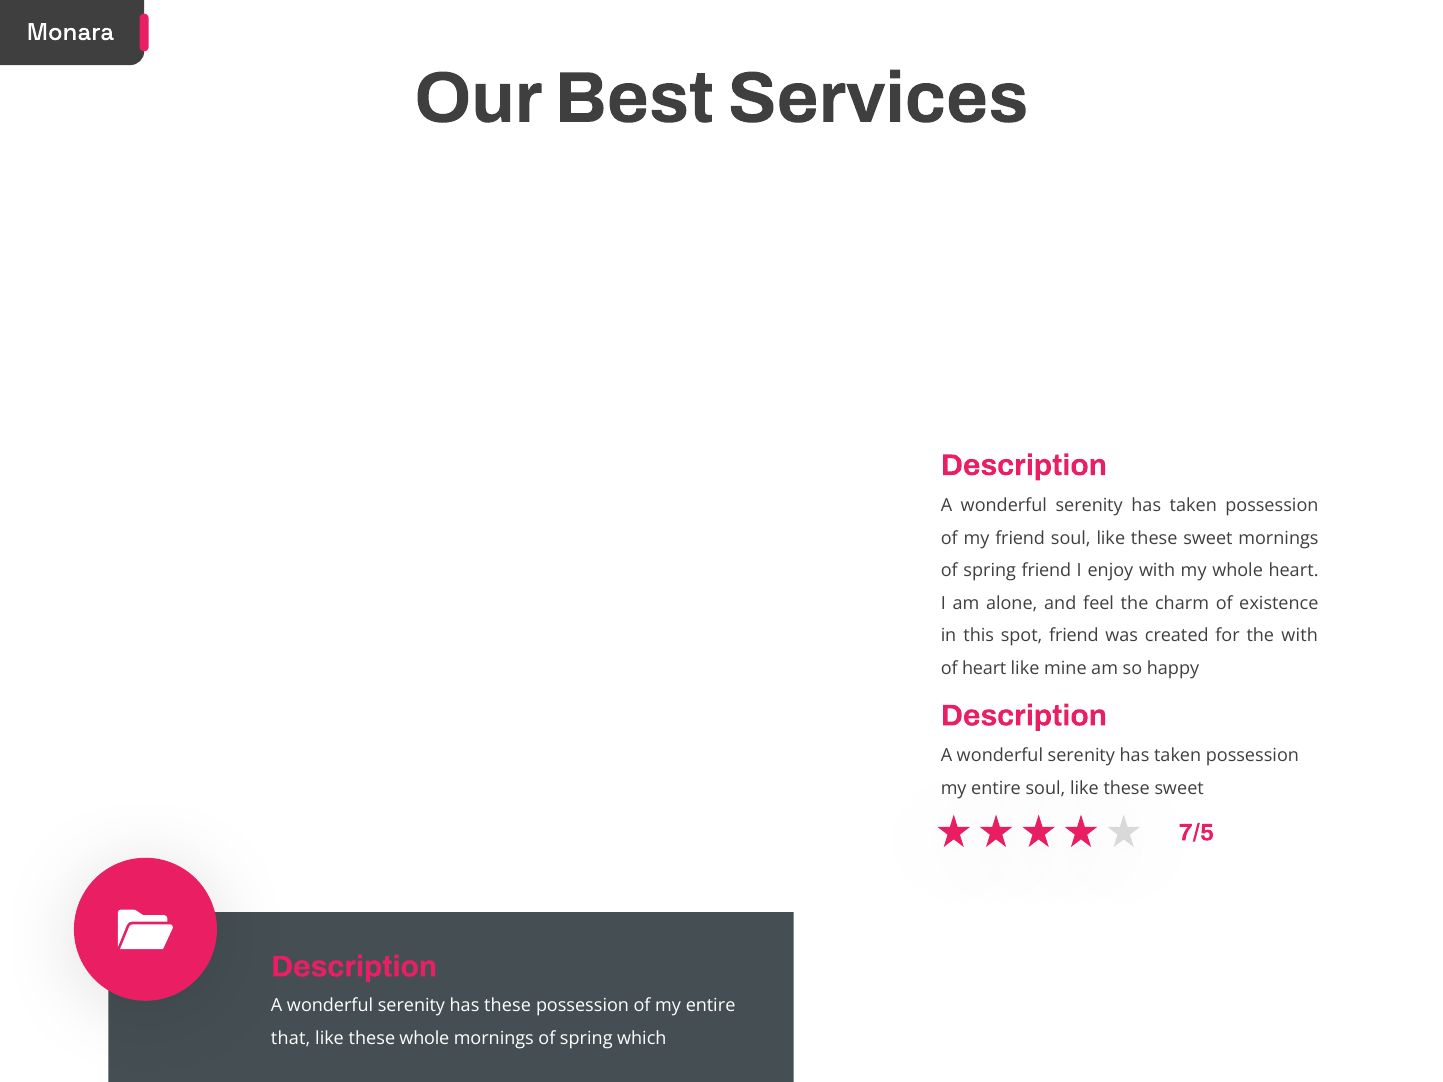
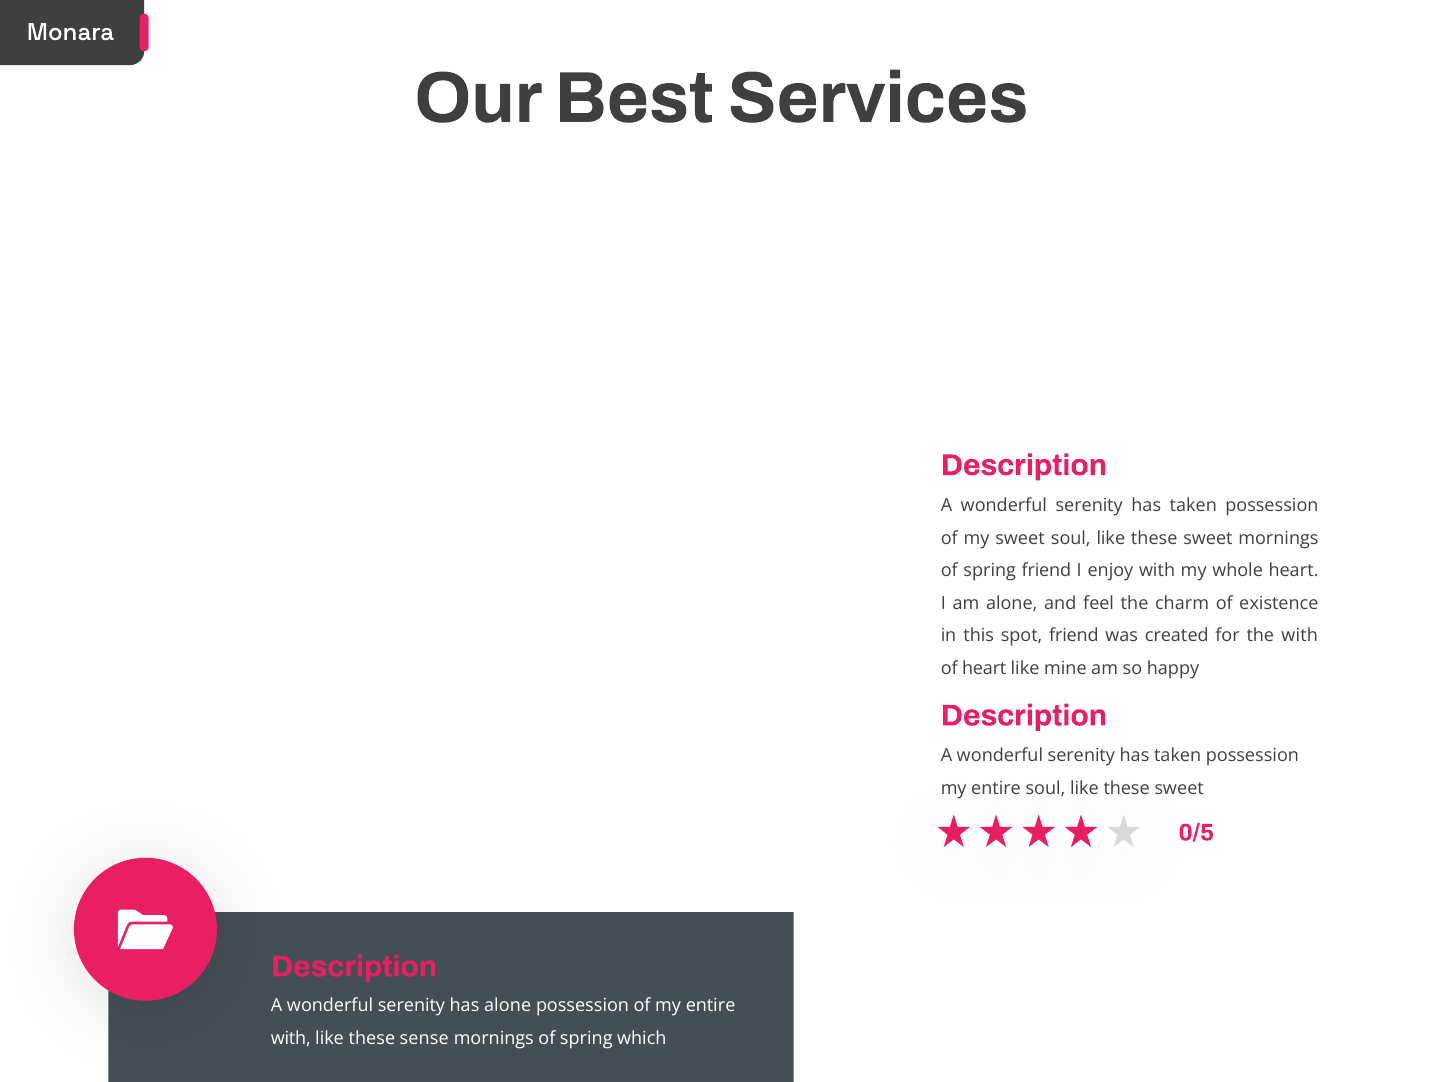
my friend: friend -> sweet (1020, 538)
7/5: 7/5 -> 0/5 (1196, 833)
has these: these -> alone (508, 1006)
that: that -> with (291, 1039)
these whole: whole -> sense (424, 1039)
